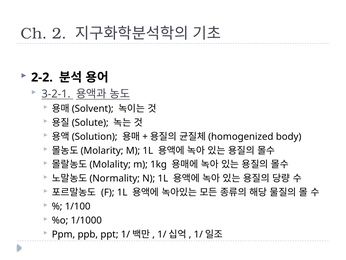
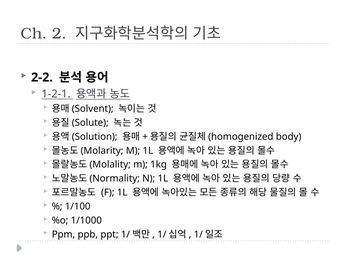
3-2-1: 3-2-1 -> 1-2-1 (56, 94)
